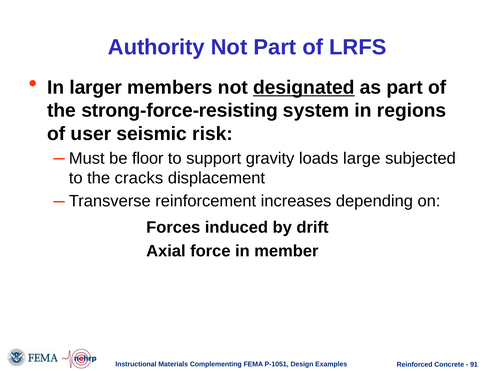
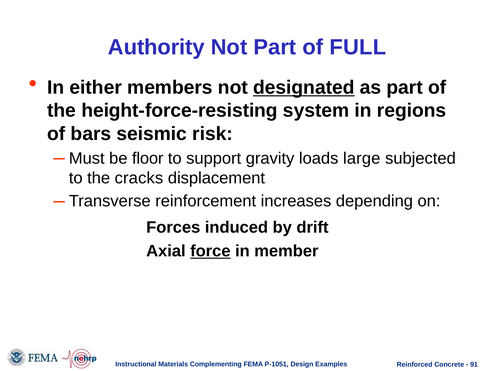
LRFS: LRFS -> FULL (358, 47)
larger: larger -> either (96, 88)
strong-force-resisting: strong-force-resisting -> height-force-resisting (180, 111)
user: user -> bars (91, 134)
force underline: none -> present (210, 251)
